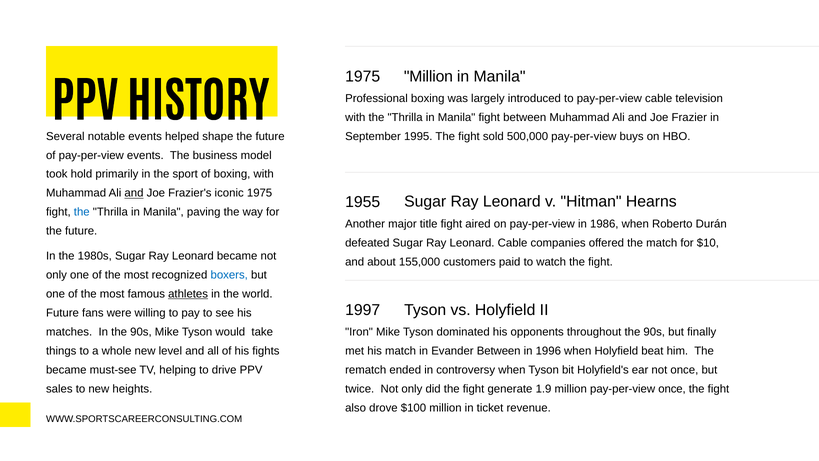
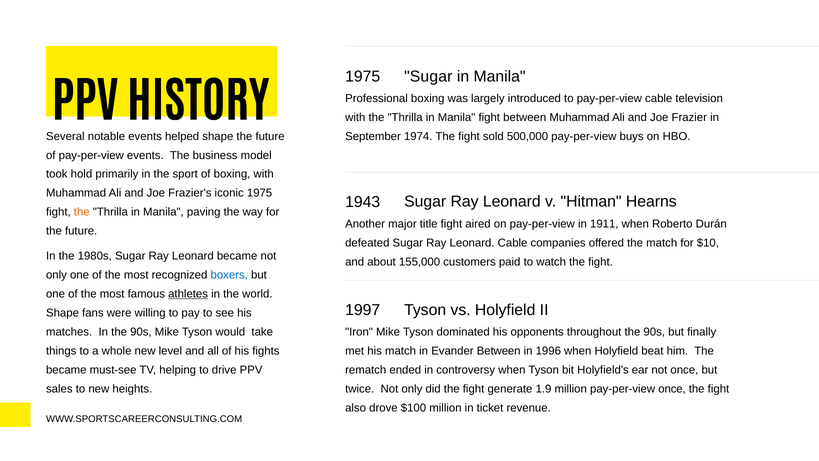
Million: Million -> Sugar (428, 76)
1995: 1995 -> 1974 (418, 136)
and underline: present -> none (134, 193)
1955: 1955 -> 1943 (363, 202)
the colour: blue -> orange (82, 212)
1986: 1986 -> 1911 (604, 224)
Future: Future -> Shape (63, 313)
